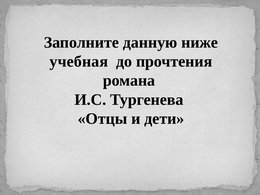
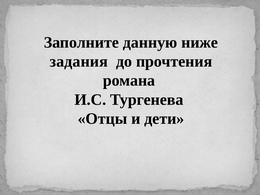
учебная: учебная -> задания (79, 61)
